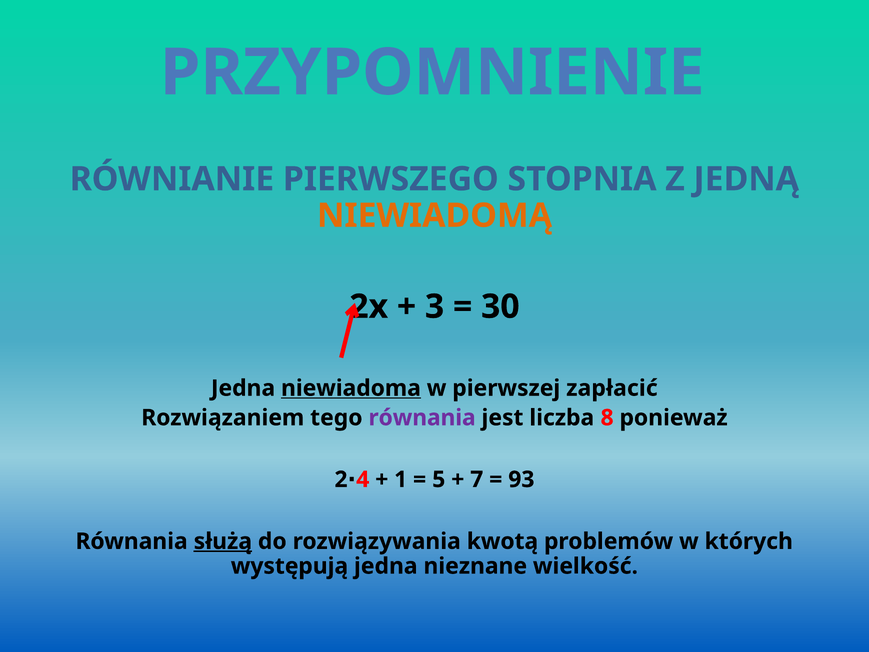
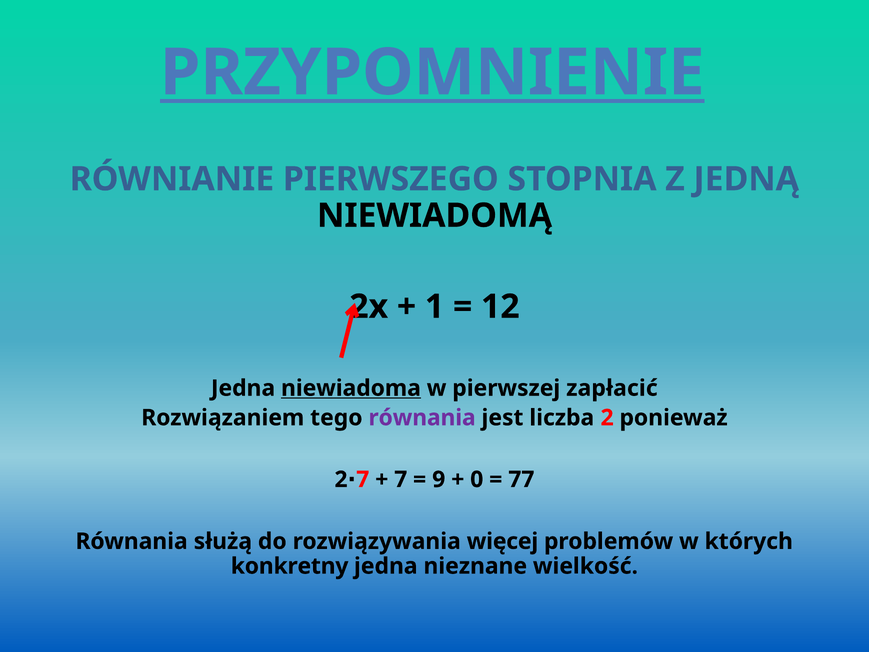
PRZYPOMNIENIE underline: none -> present (432, 73)
NIEWIADOMĄ colour: orange -> black (435, 216)
3: 3 -> 1 (435, 307)
30: 30 -> 12 (500, 307)
liczba 8: 8 -> 2 (607, 418)
4: 4 -> 7 (363, 479)
1: 1 -> 7 (401, 479)
5: 5 -> 9 (439, 479)
7: 7 -> 0 (477, 479)
93: 93 -> 77 (521, 479)
służą underline: present -> none (223, 541)
kwotą: kwotą -> więcej (502, 541)
występują: występują -> konkretny (290, 566)
